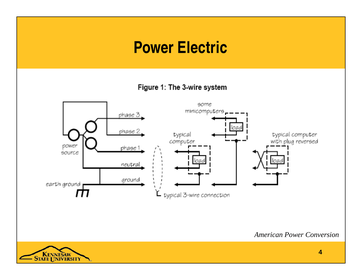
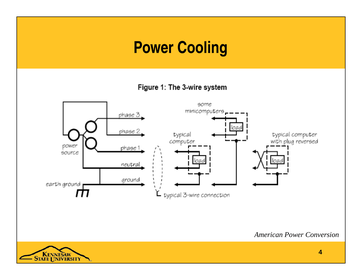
Electric: Electric -> Cooling (202, 48)
